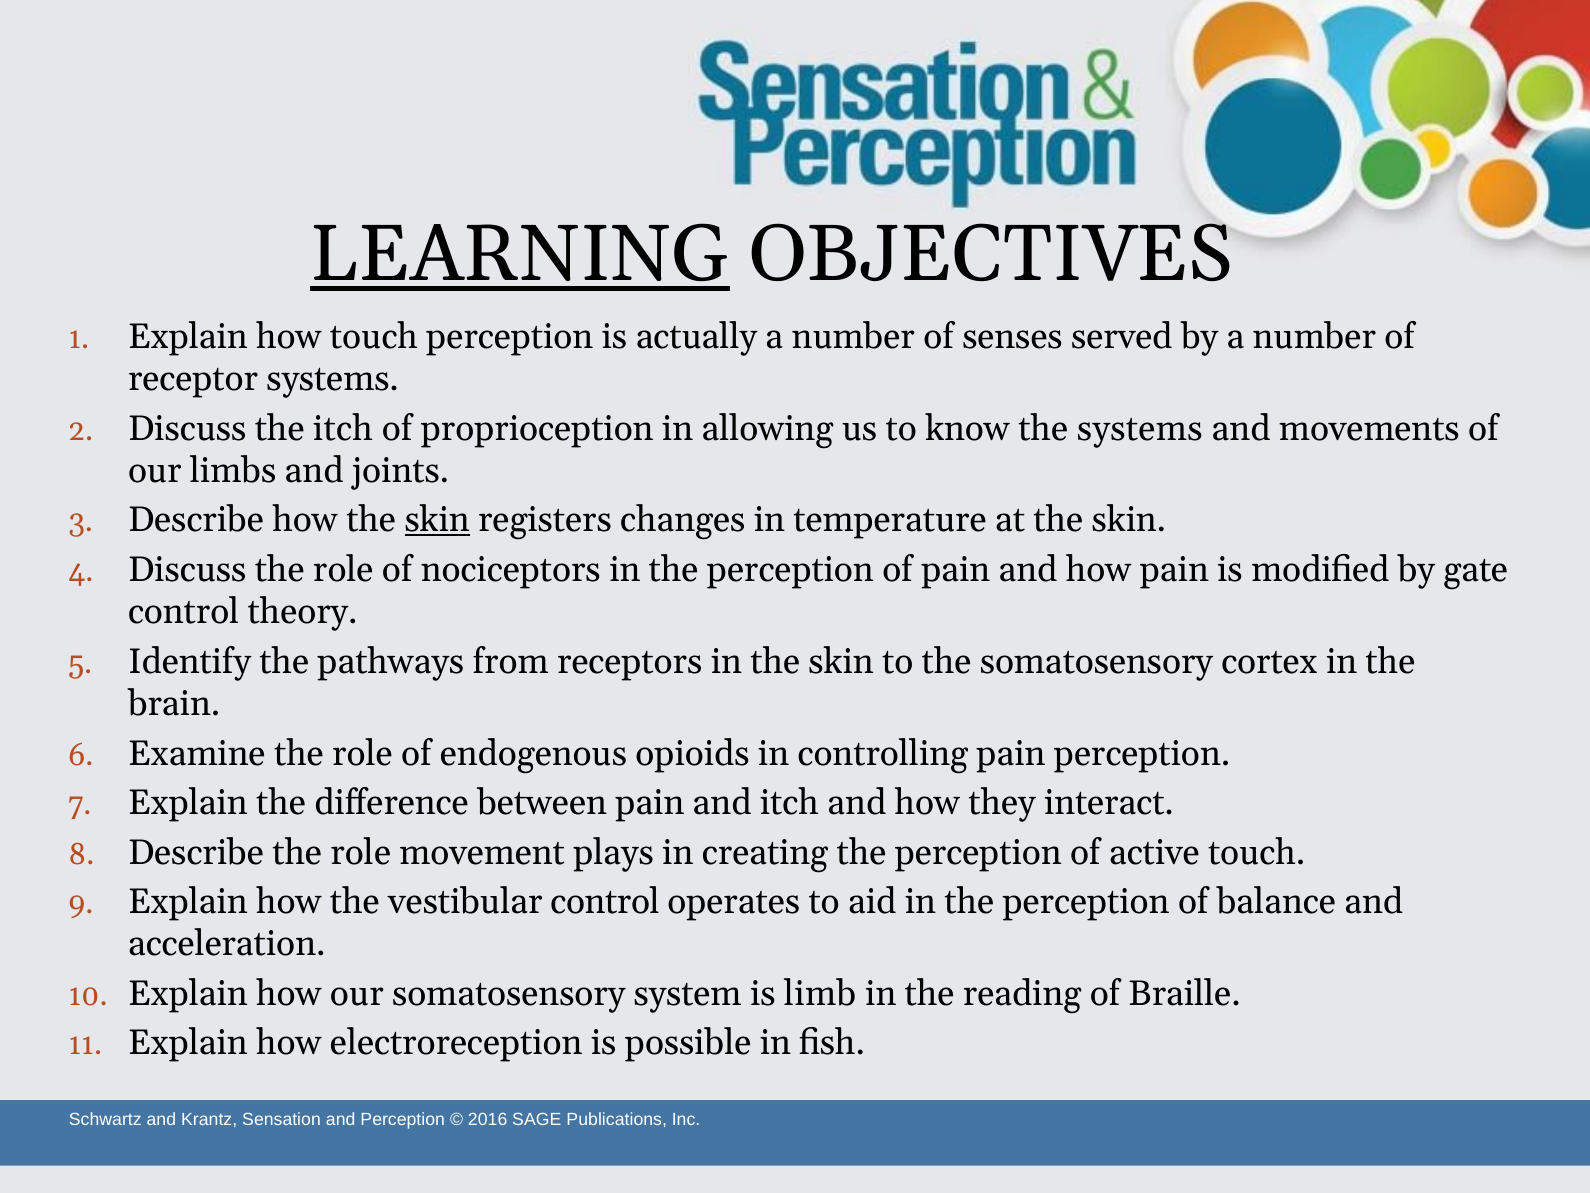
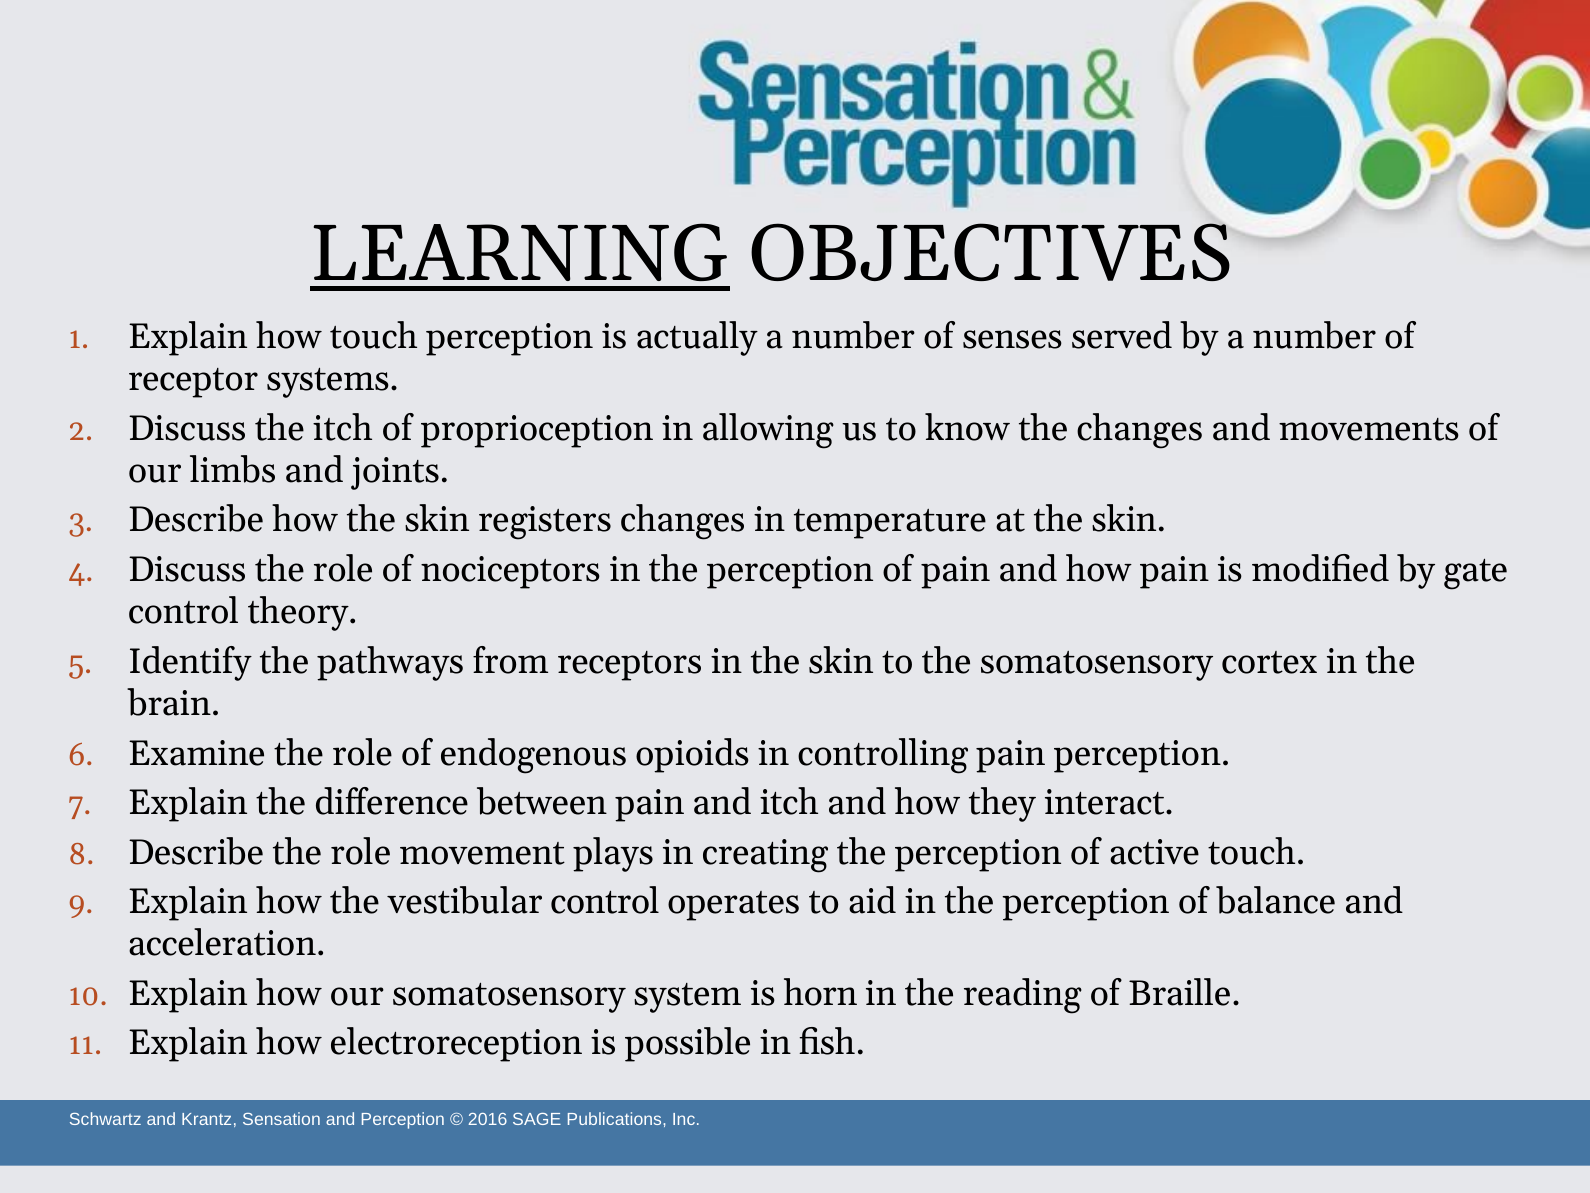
the systems: systems -> changes (1140, 428)
skin underline: present -> none (437, 520)
limb: limb -> horn (820, 993)
